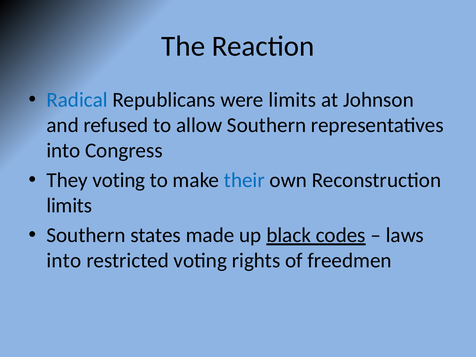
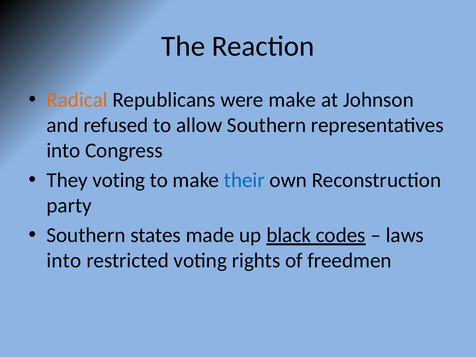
Radical colour: blue -> orange (77, 100)
were limits: limits -> make (292, 100)
limits: limits -> party (69, 206)
